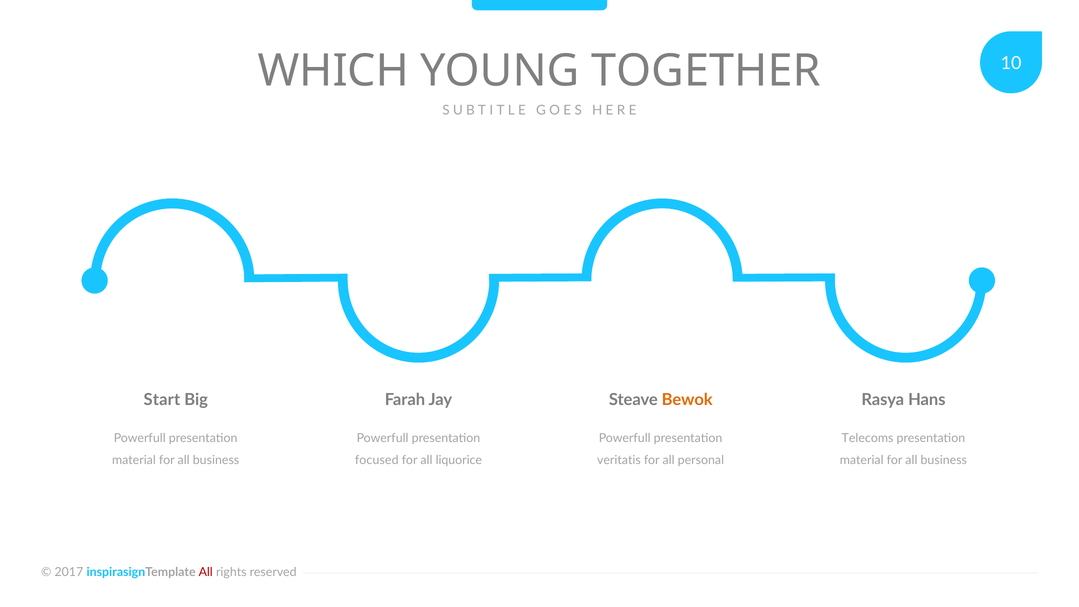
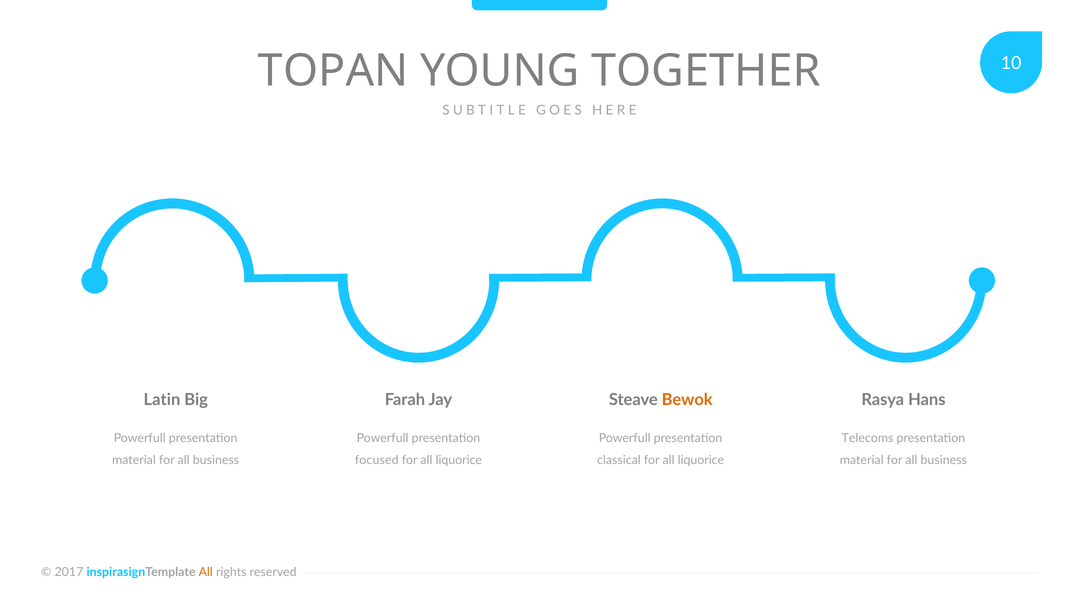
WHICH: WHICH -> TOPAN (333, 71)
Start: Start -> Latin (162, 400)
veritatis: veritatis -> classical (619, 460)
personal: personal -> liquorice (701, 460)
All colour: red -> orange (206, 572)
